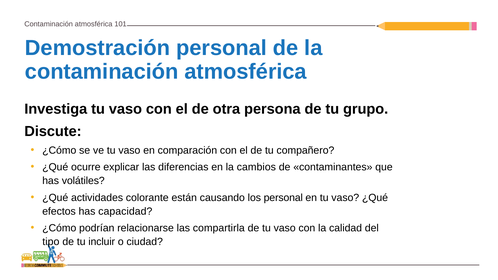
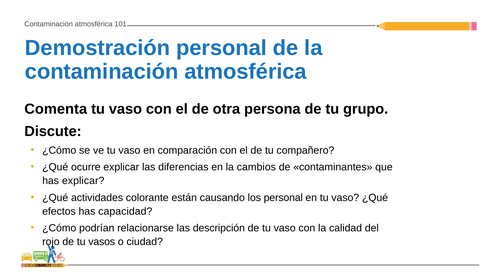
Investiga: Investiga -> Comenta (56, 109)
has volátiles: volátiles -> explicar (83, 181)
compartirla: compartirla -> descripción (219, 228)
tipo: tipo -> rojo (51, 242)
incluir: incluir -> vasos (102, 242)
